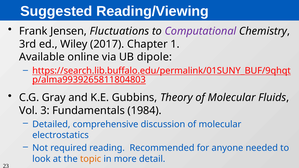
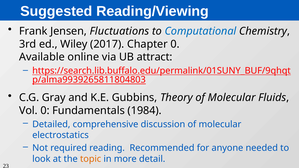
Computational colour: purple -> blue (200, 31)
Chapter 1: 1 -> 0 (175, 44)
dipole: dipole -> attract (155, 57)
Vol 3: 3 -> 0 (45, 111)
